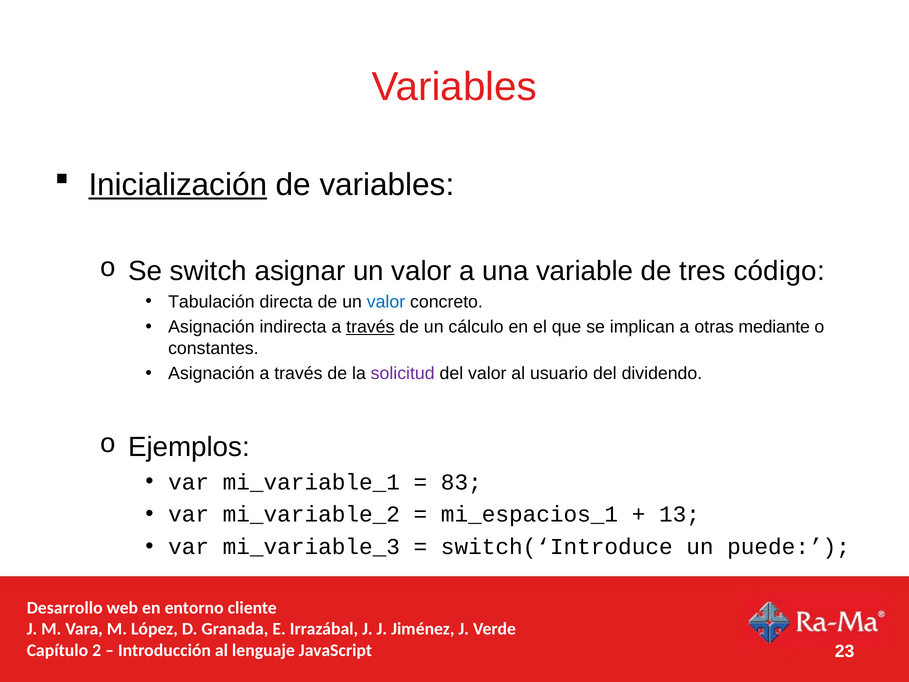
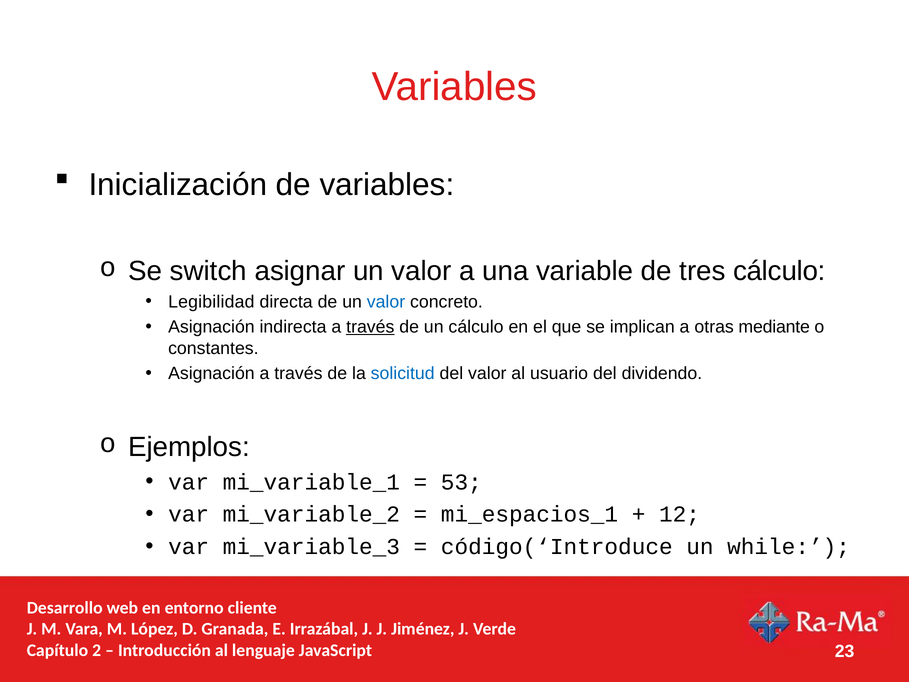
Inicialización underline: present -> none (178, 185)
tres código: código -> cálculo (779, 271)
Tabulación: Tabulación -> Legibilidad (211, 302)
solicitud colour: purple -> blue (403, 373)
83: 83 -> 53 (461, 482)
13: 13 -> 12 (679, 514)
switch(‘Introduce: switch(‘Introduce -> código(‘Introduce (557, 546)
puede: puede -> while (789, 546)
